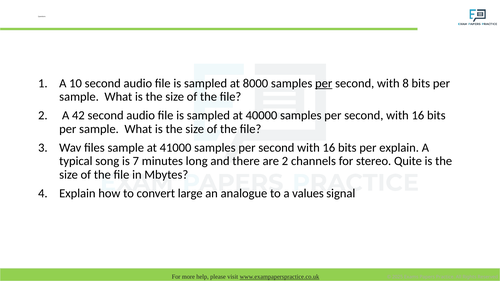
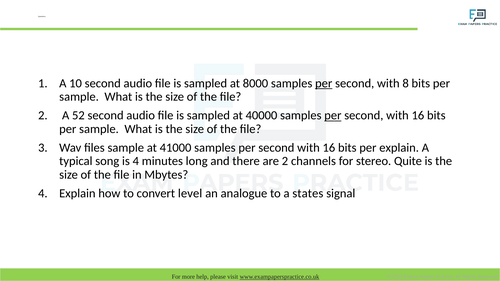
42: 42 -> 52 (78, 116)
per underline: none -> present (333, 116)
is 7: 7 -> 4 (136, 161)
large: large -> level (190, 194)
values: values -> states (308, 194)
